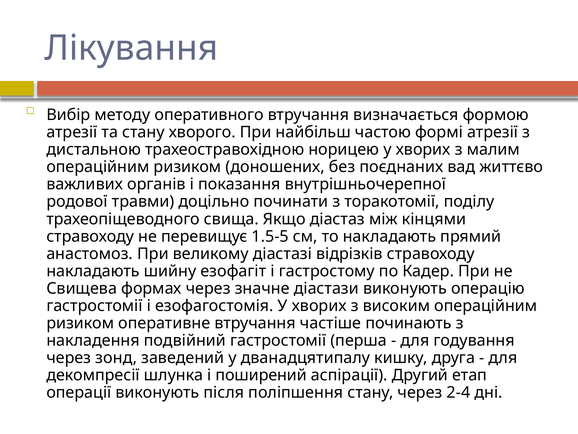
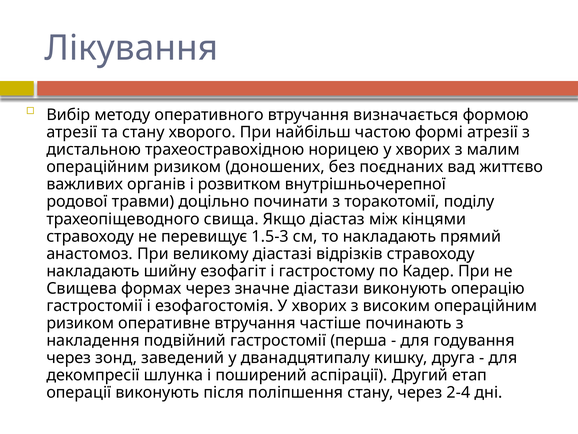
показання: показання -> розвитком (239, 184)
1.5-5: 1.5-5 -> 1.5-3 (270, 236)
